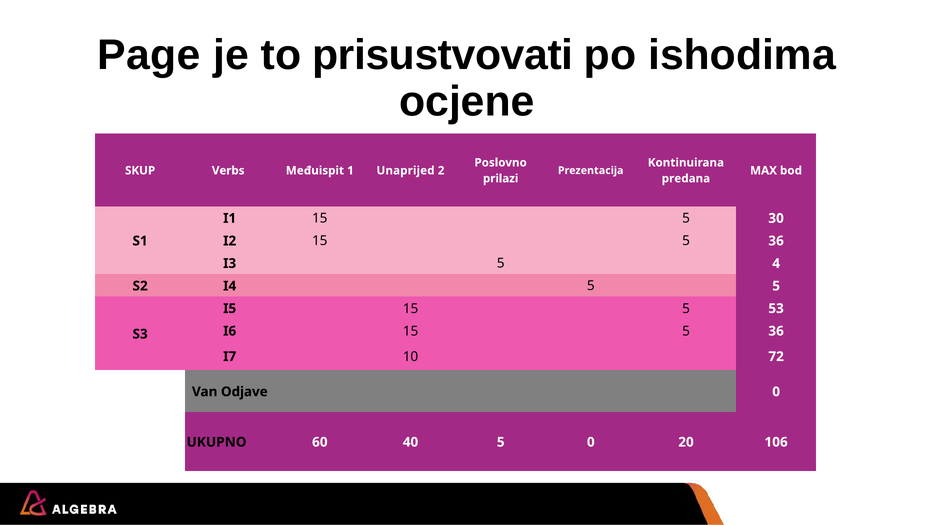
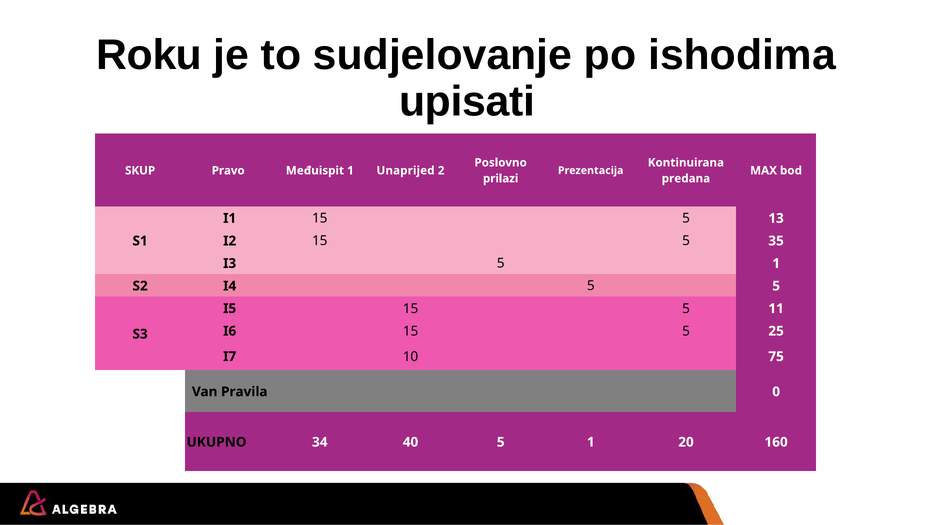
Page: Page -> Roku (149, 55)
prisustvovati: prisustvovati -> sudjelovanje (443, 55)
ocjene: ocjene -> upisati (467, 102)
Verbs: Verbs -> Pravo (228, 171)
30: 30 -> 13 (776, 219)
I2 15 5 36: 36 -> 35 (776, 241)
I3 5 4: 4 -> 1 (776, 264)
53: 53 -> 11 (776, 309)
I6 15 5 36: 36 -> 25 (776, 331)
72: 72 -> 75 (776, 357)
Odjave: Odjave -> Pravila (244, 392)
60: 60 -> 34 (320, 442)
40 5 0: 0 -> 1 (591, 442)
106: 106 -> 160 (776, 442)
